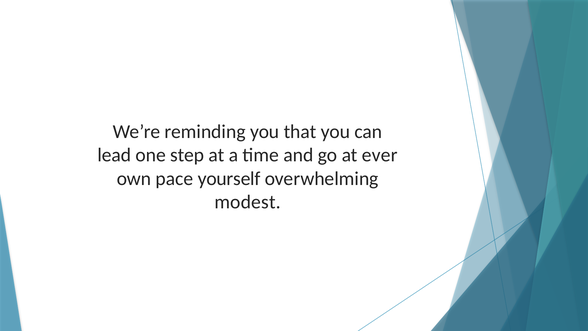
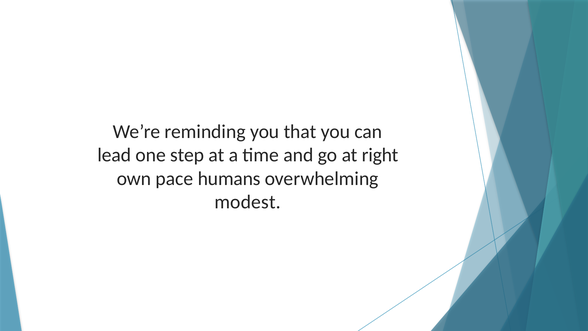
ever: ever -> right (380, 155)
yourself: yourself -> humans (229, 178)
